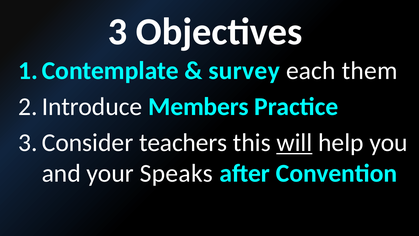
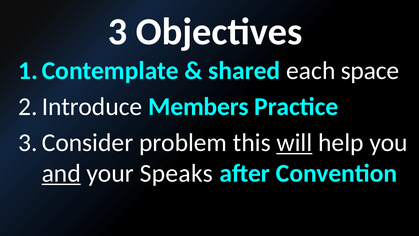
survey: survey -> shared (244, 71)
them: them -> space (370, 71)
teachers: teachers -> problem (183, 142)
and underline: none -> present (61, 173)
